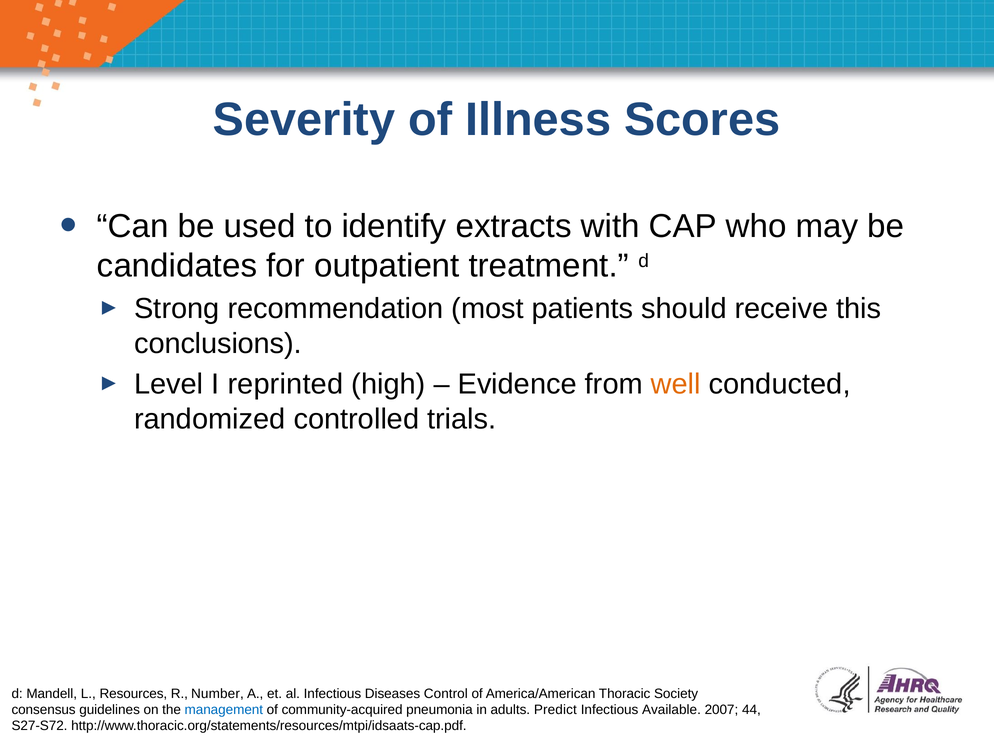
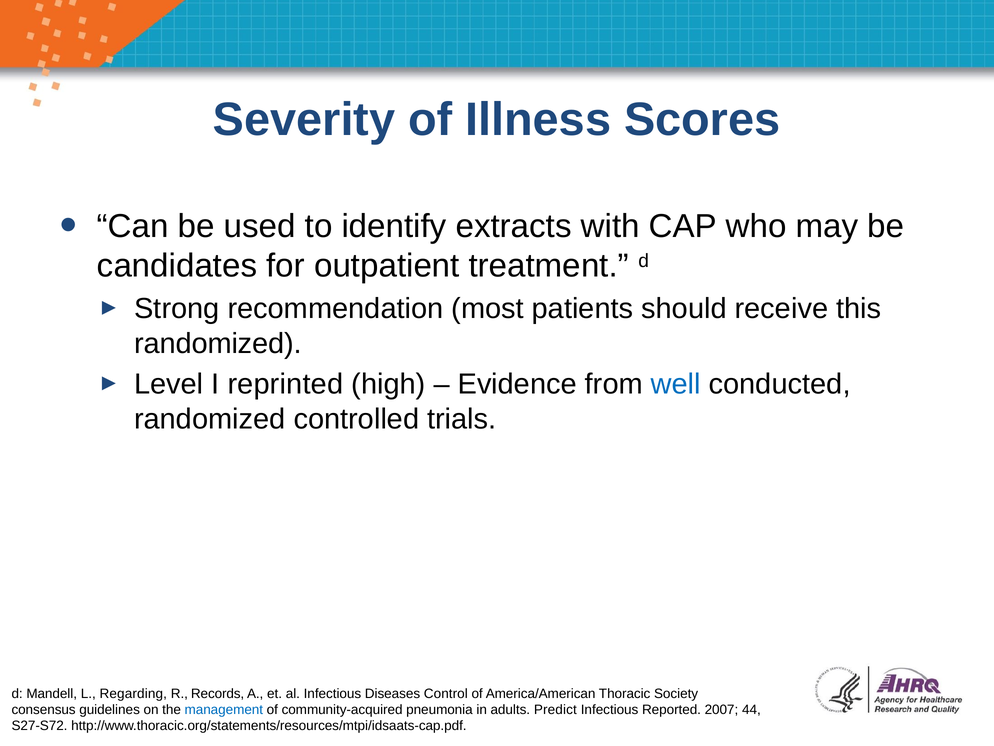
conclusions: conclusions -> randomized (218, 343)
well colour: orange -> blue (676, 384)
Resources: Resources -> Regarding (133, 693)
Number: Number -> Records (218, 693)
Available: Available -> Reported (671, 709)
